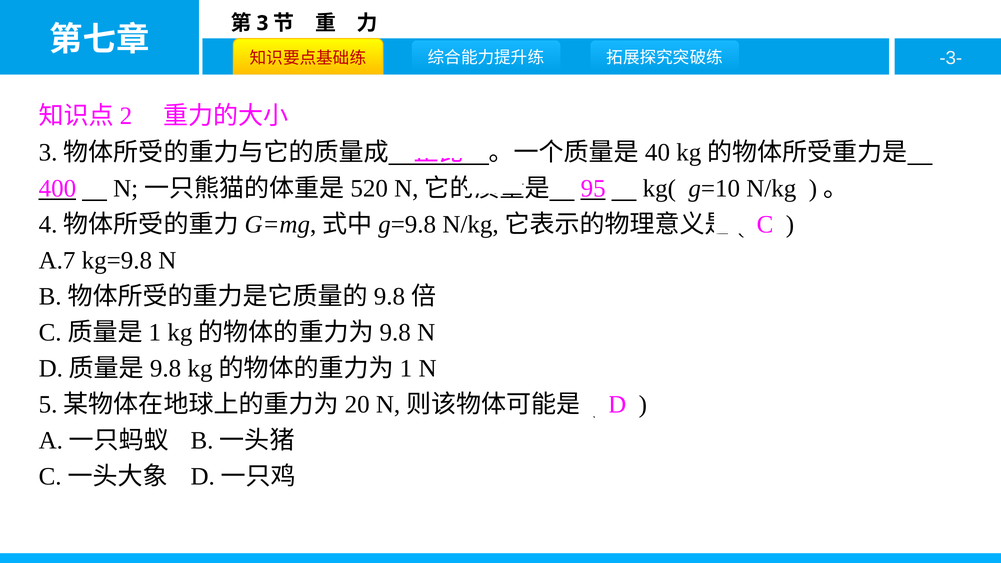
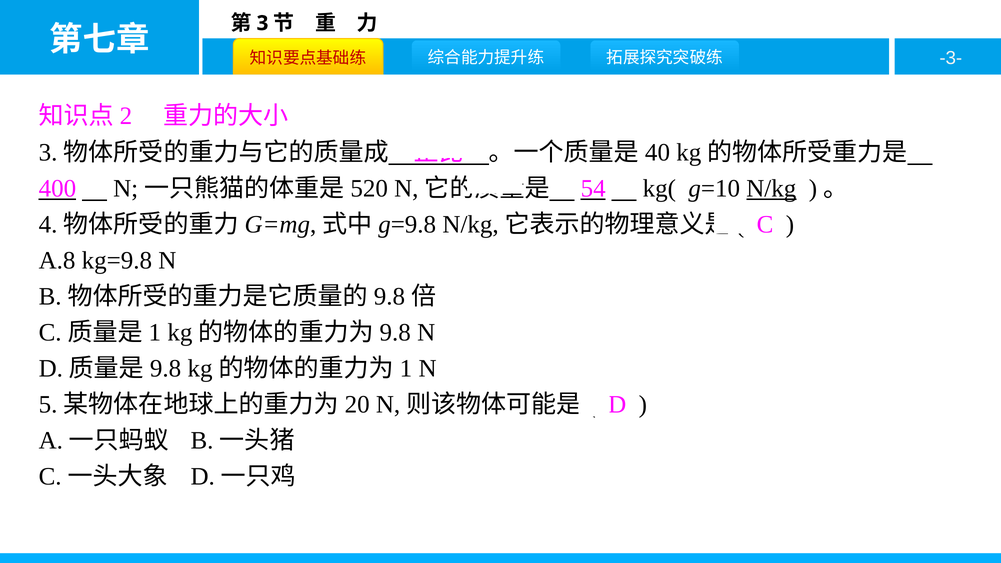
95: 95 -> 54 (593, 188)
N/kg underline: none -> present (771, 188)
A.7: A.7 -> A.8 (57, 260)
